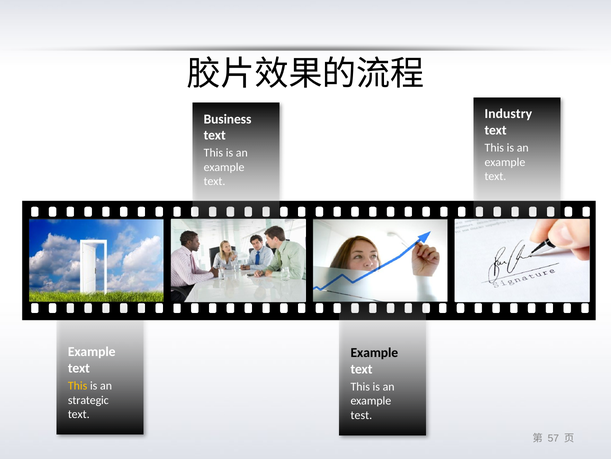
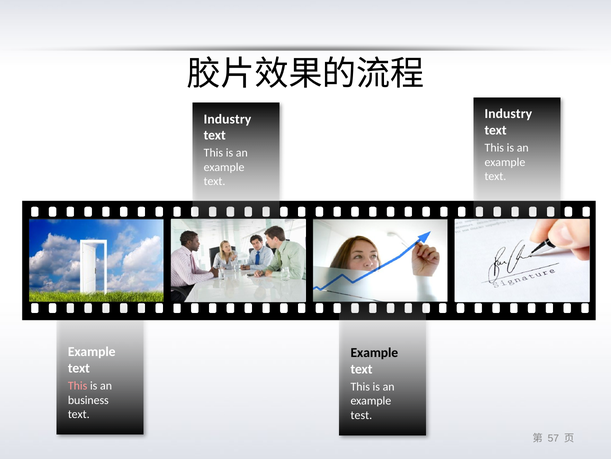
Business: Business -> Industry (227, 119)
This colour: yellow -> pink (78, 385)
strategic: strategic -> business (88, 400)
